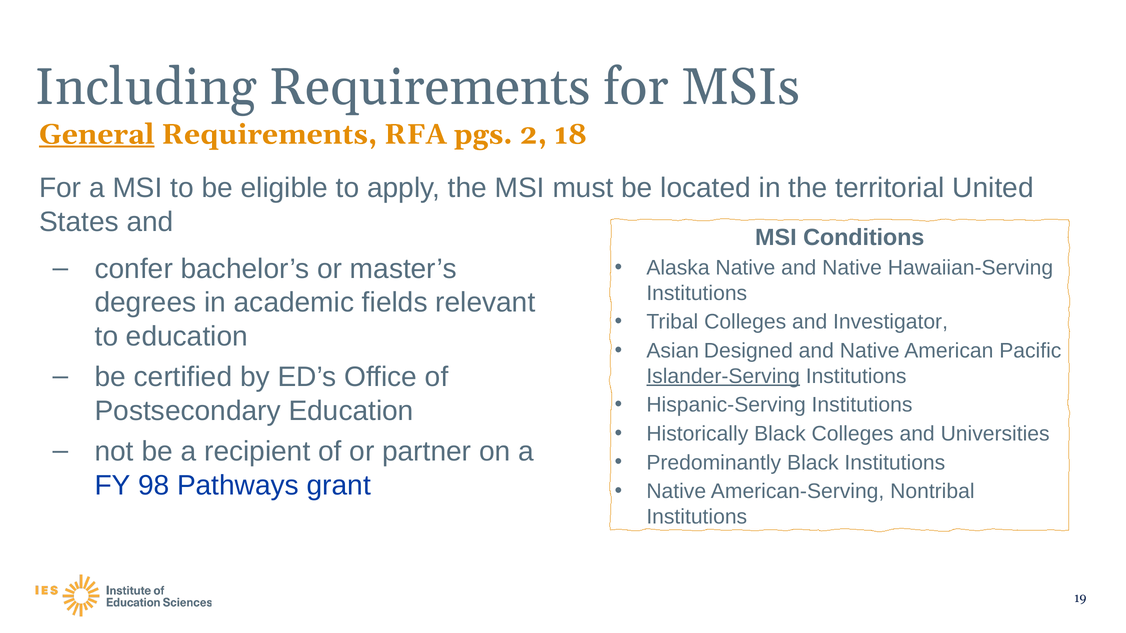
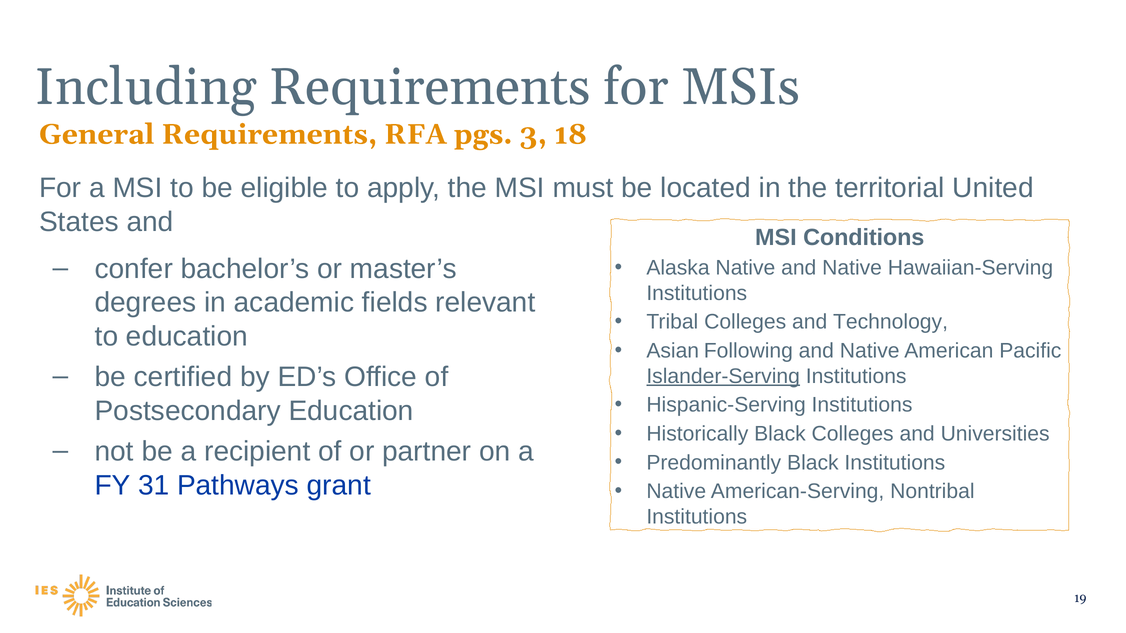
General underline: present -> none (97, 134)
2: 2 -> 3 (533, 134)
Investigator: Investigator -> Technology (891, 322)
Designed: Designed -> Following (748, 351)
98: 98 -> 31 (154, 486)
